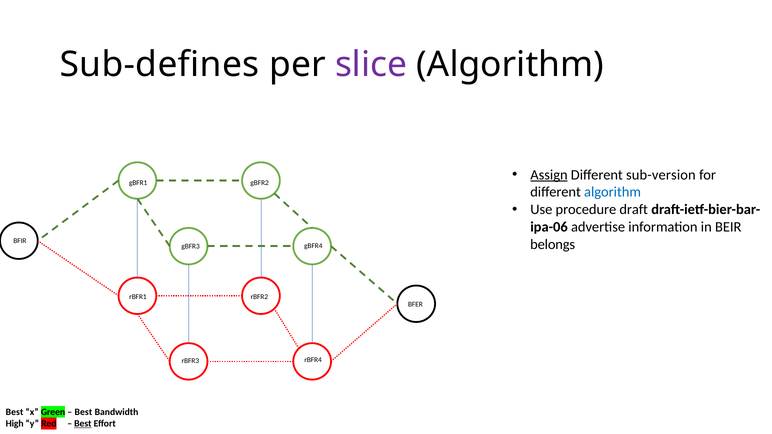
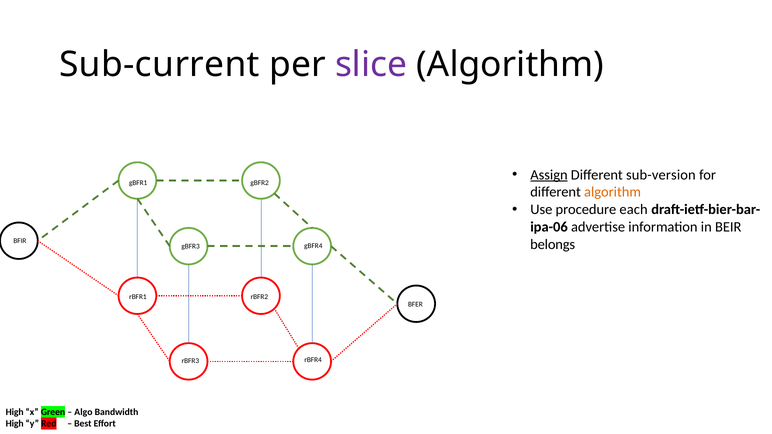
Sub-defines: Sub-defines -> Sub-current (159, 65)
algorithm colour: blue -> orange (613, 192)
draft: draft -> each (634, 210)
Best: Best -> High (15, 412)
Best: Best -> Algo (83, 412)
Best underline: present -> none (83, 424)
